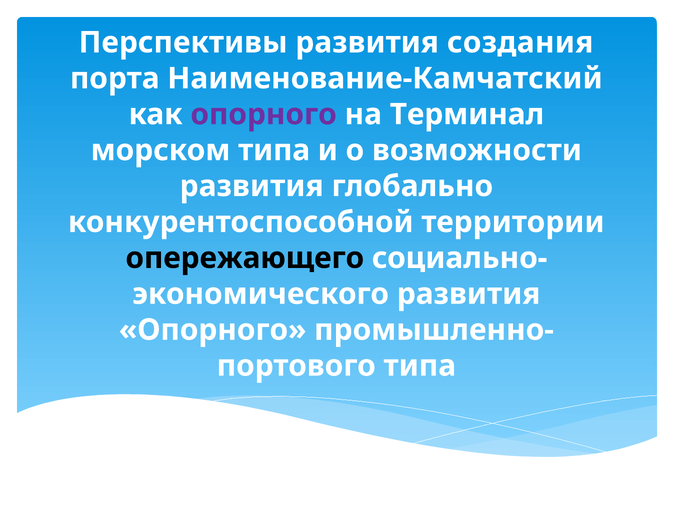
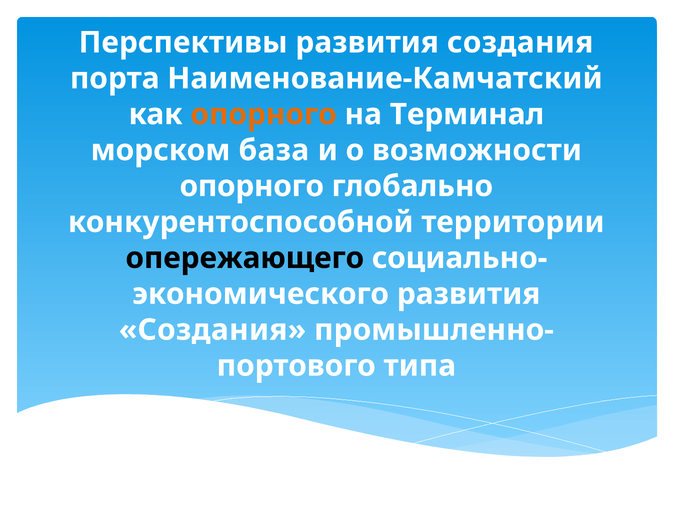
опорного colour: purple -> orange (264, 114)
морском типа: типа -> база (274, 150)
развития: развития -> опорного (252, 186)
Опорного: Опорного -> Создания (212, 330)
